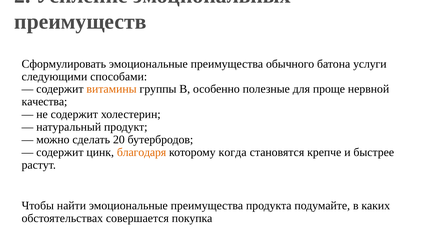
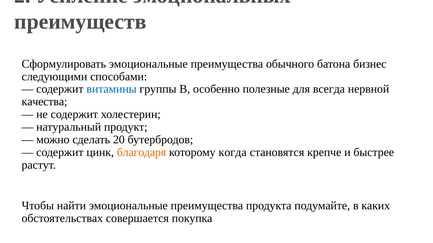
услуги: услуги -> бизнес (370, 64)
витамины colour: orange -> blue (112, 89)
проще: проще -> всегда (329, 89)
